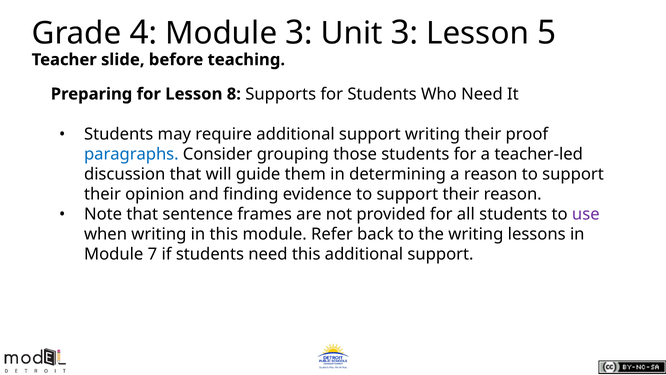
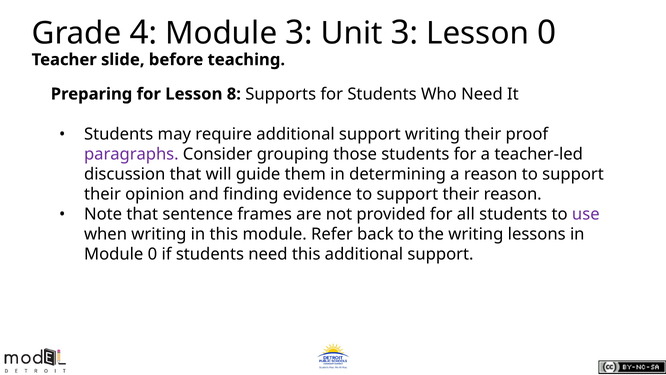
Lesson 5: 5 -> 0 (547, 33)
paragraphs colour: blue -> purple (131, 154)
Module 7: 7 -> 0 (152, 254)
